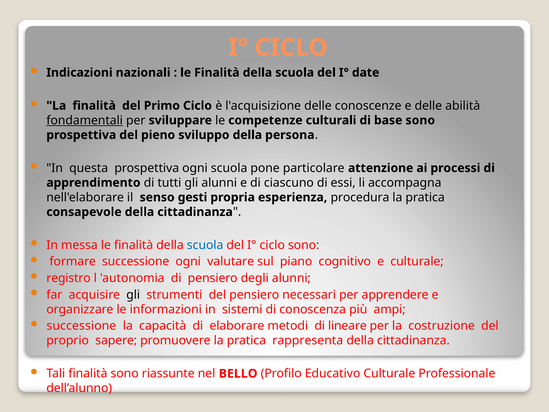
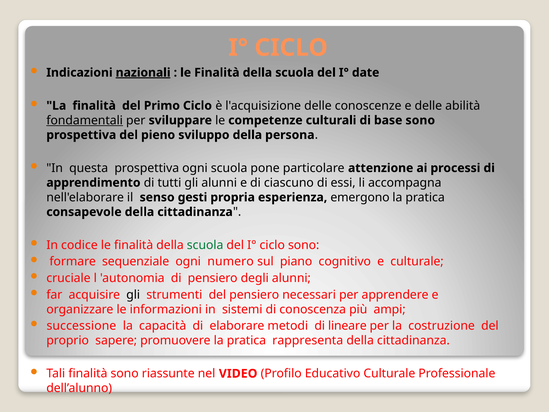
nazionali underline: none -> present (143, 73)
procedura: procedura -> emergono (360, 197)
messa: messa -> codice (79, 245)
scuola colour: blue -> green (205, 245)
formare successione: successione -> sequenziale (136, 261)
valutare: valutare -> numero (231, 261)
registro: registro -> cruciale (68, 278)
BELLO: BELLO -> VIDEO (238, 373)
